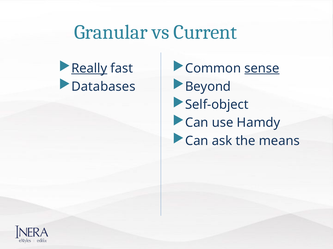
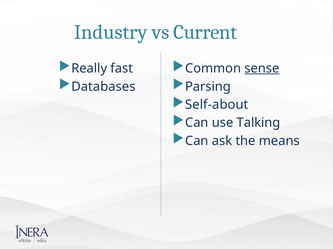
Granular: Granular -> Industry (111, 32)
Really underline: present -> none (89, 69)
Beyond: Beyond -> Parsing (208, 87)
Self-object: Self-object -> Self-about (217, 105)
Hamdy: Hamdy -> Talking (259, 123)
